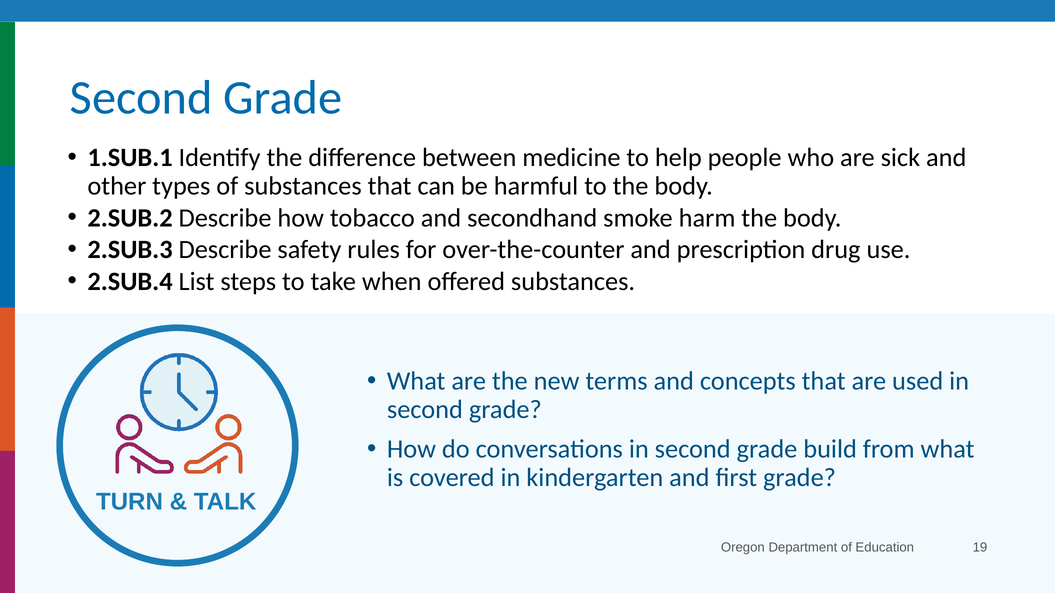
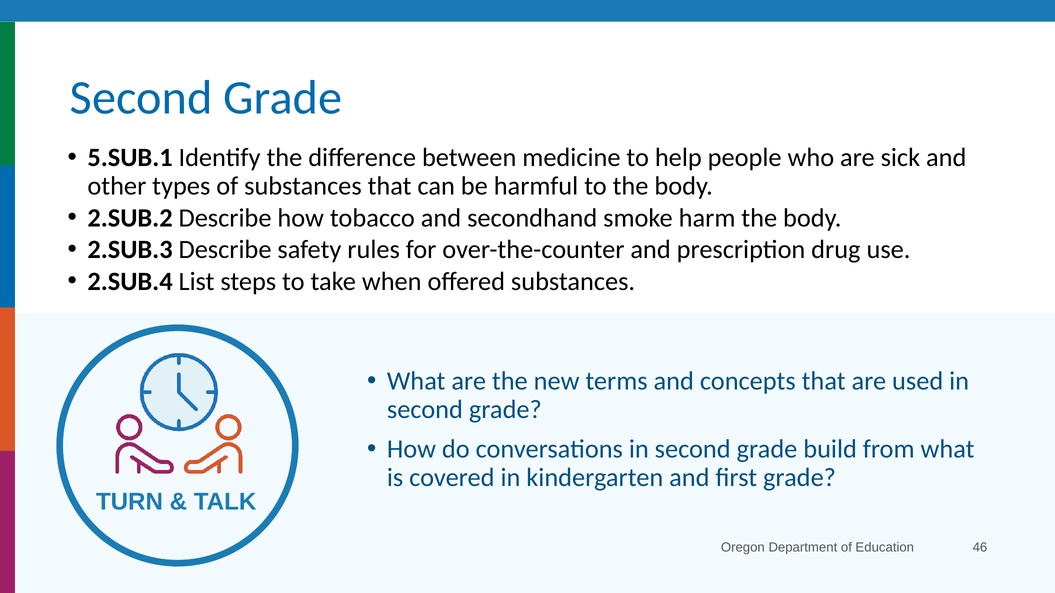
1.SUB.1: 1.SUB.1 -> 5.SUB.1 (130, 158)
19: 19 -> 46 (980, 548)
